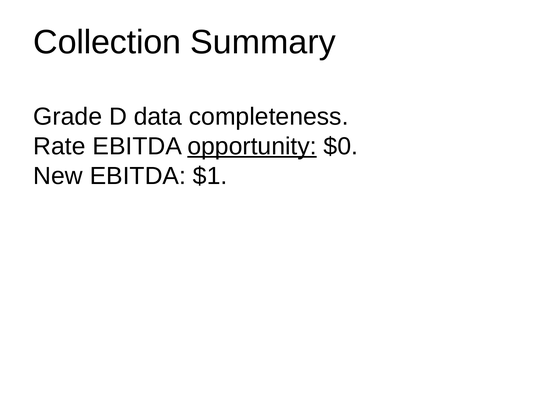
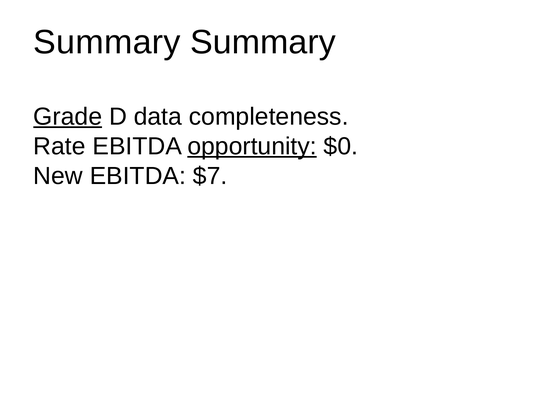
Collection: Collection -> Summary (107, 42)
Grade underline: none -> present (68, 117)
$1: $1 -> $7 (210, 176)
